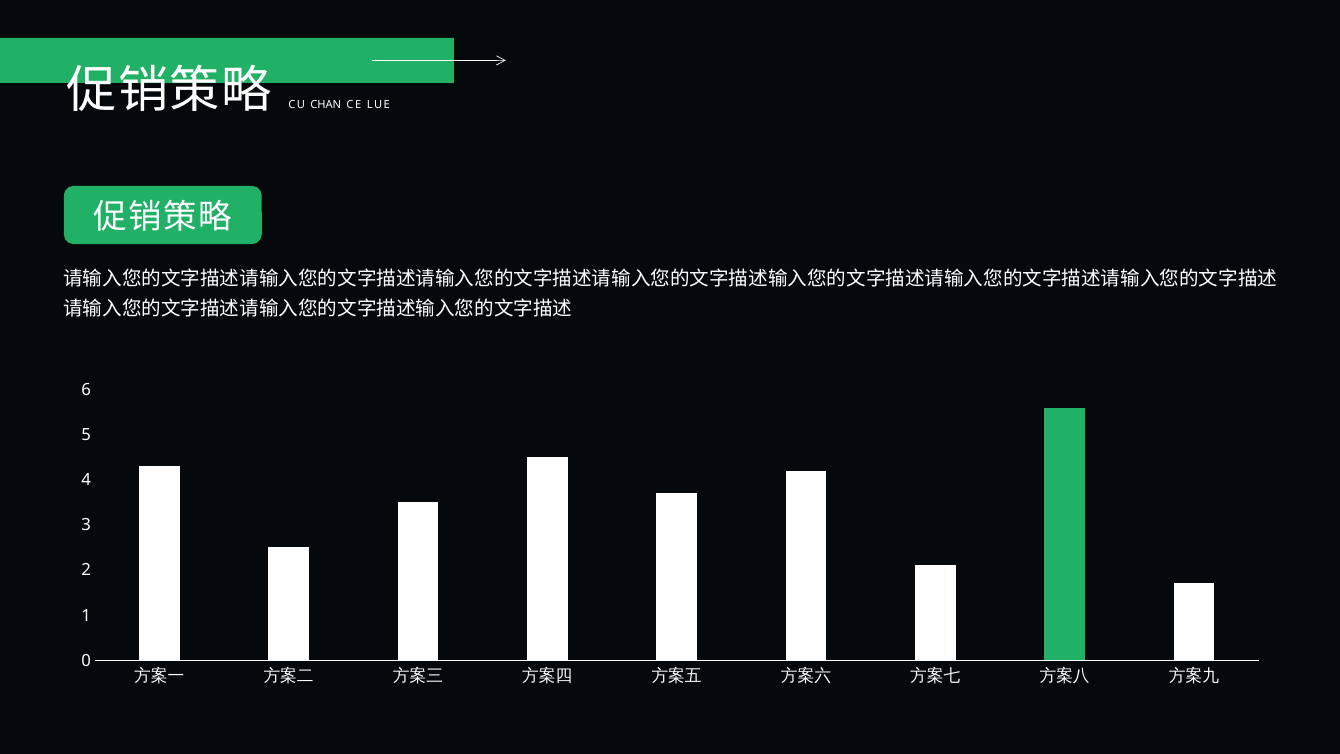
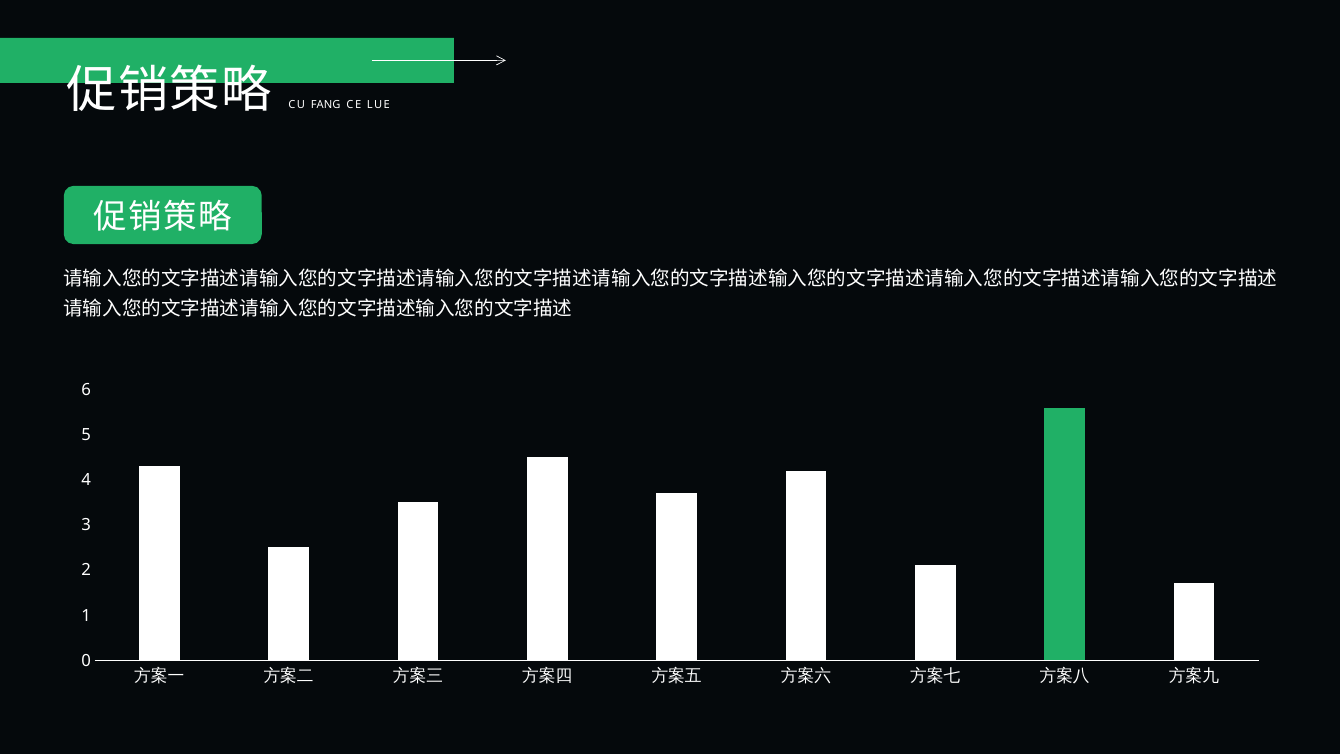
CHAN: CHAN -> FANG (326, 104)
